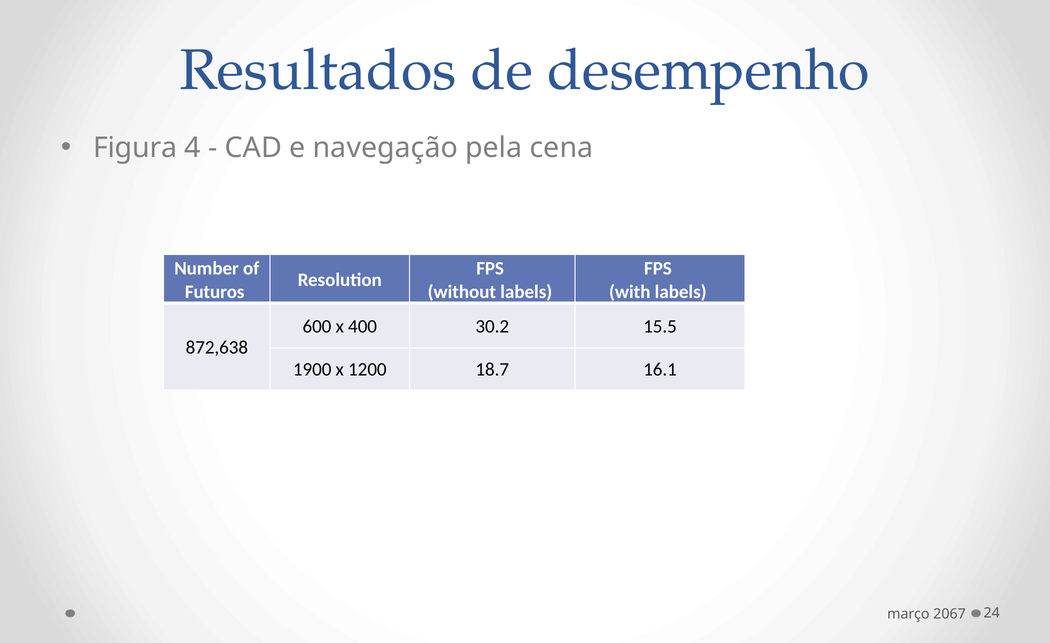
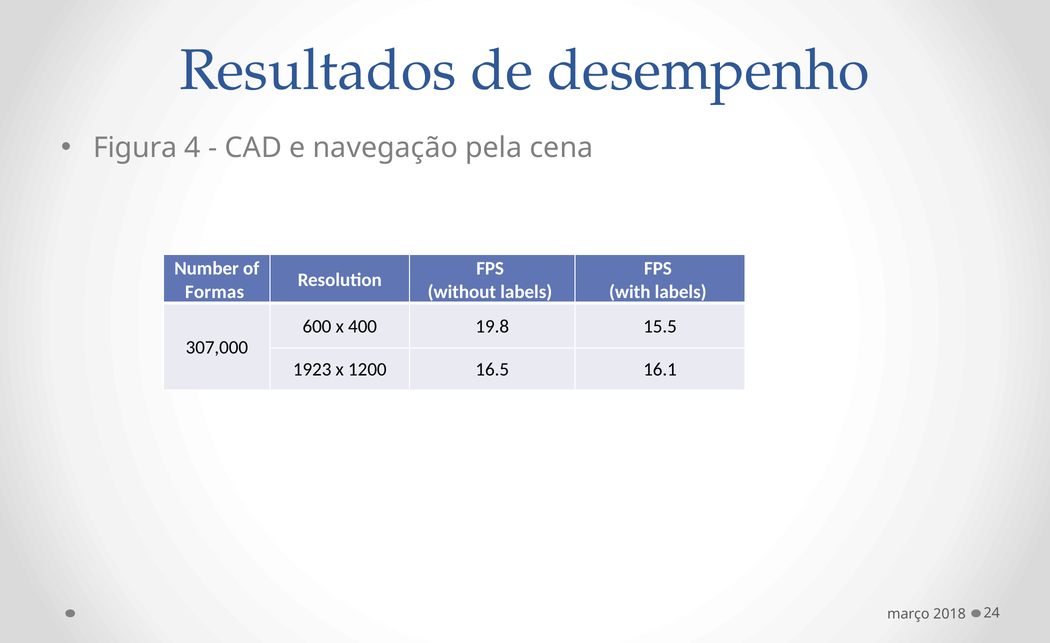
Futuros: Futuros -> Formas (215, 292)
30.2: 30.2 -> 19.8 (492, 326)
872,638: 872,638 -> 307,000 (217, 347)
1900: 1900 -> 1923 (312, 370)
18.7: 18.7 -> 16.5 (492, 370)
2067: 2067 -> 2018 (950, 614)
